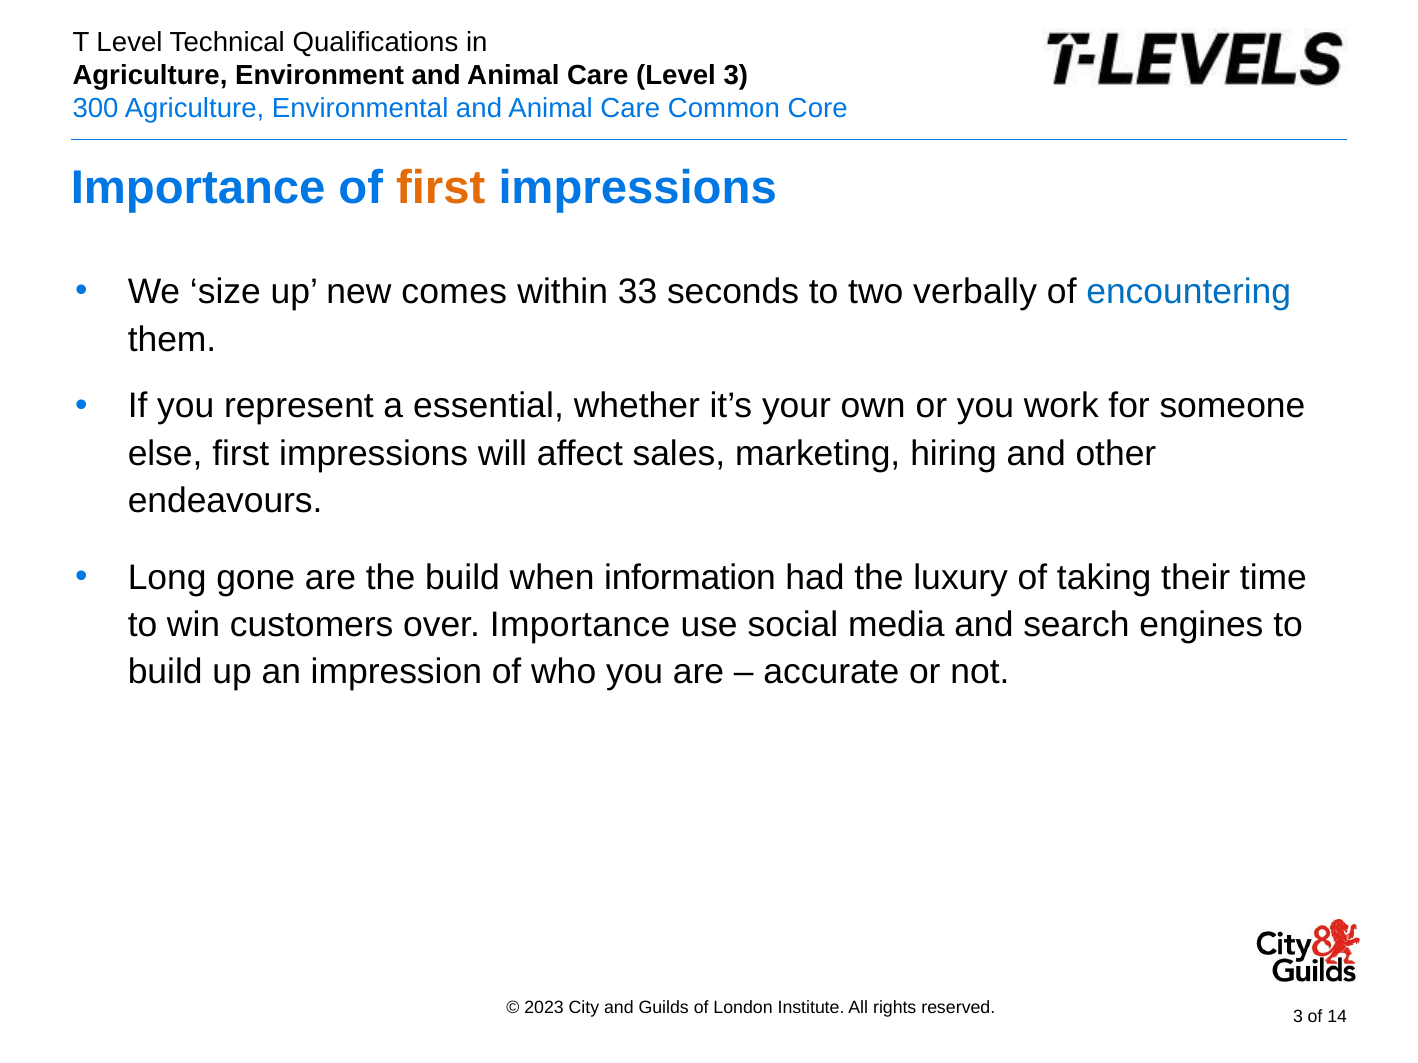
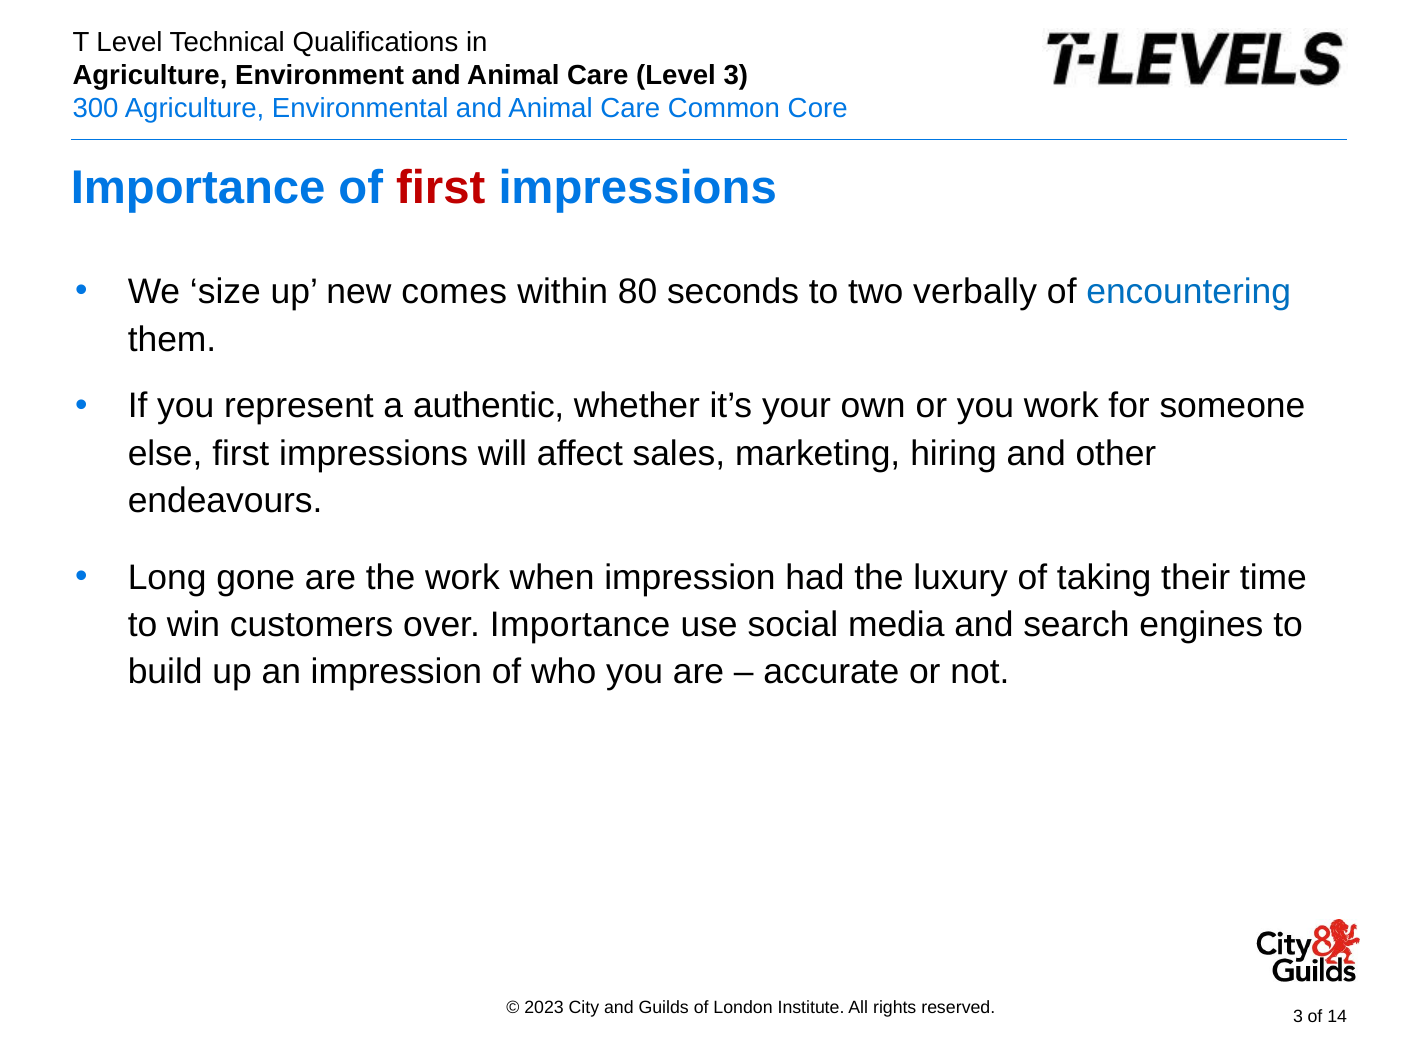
first colour: orange -> red (441, 188)
33: 33 -> 80 (638, 292)
essential: essential -> authentic (489, 406)
the build: build -> work (462, 578)
when information: information -> impression (690, 578)
